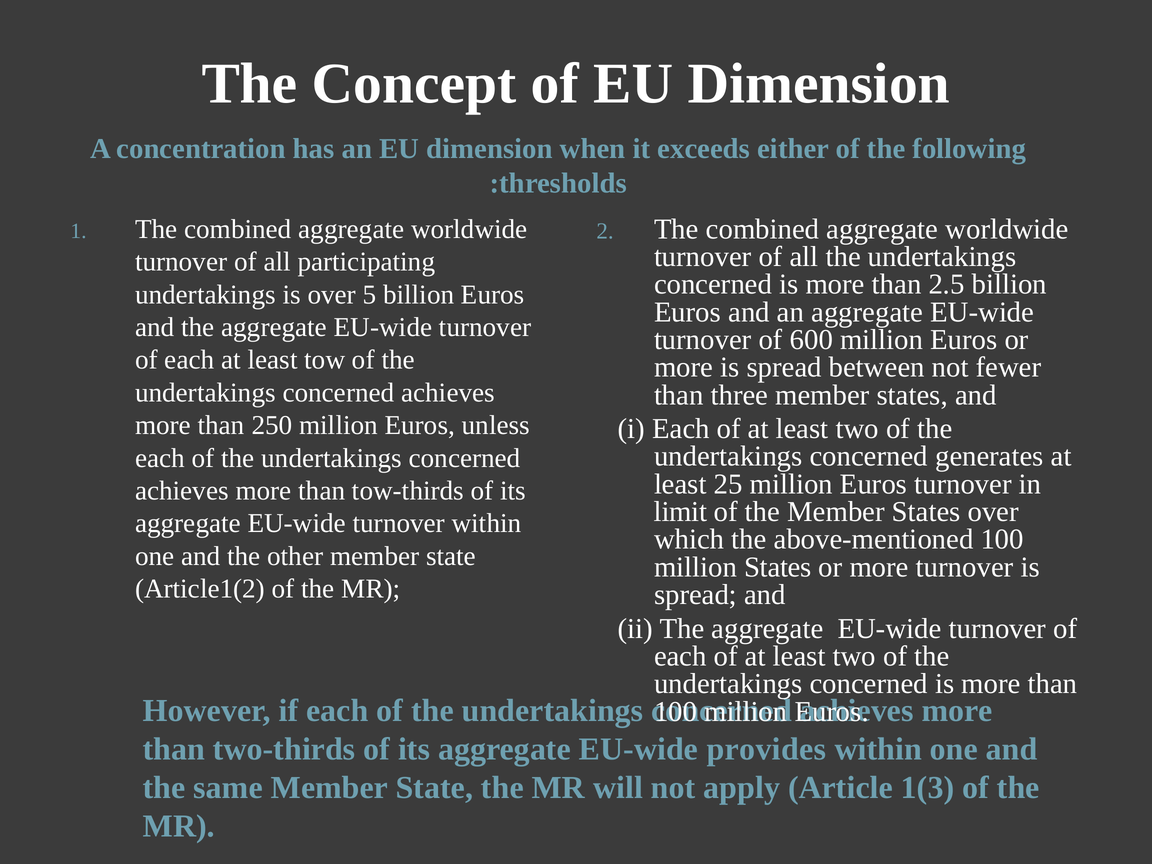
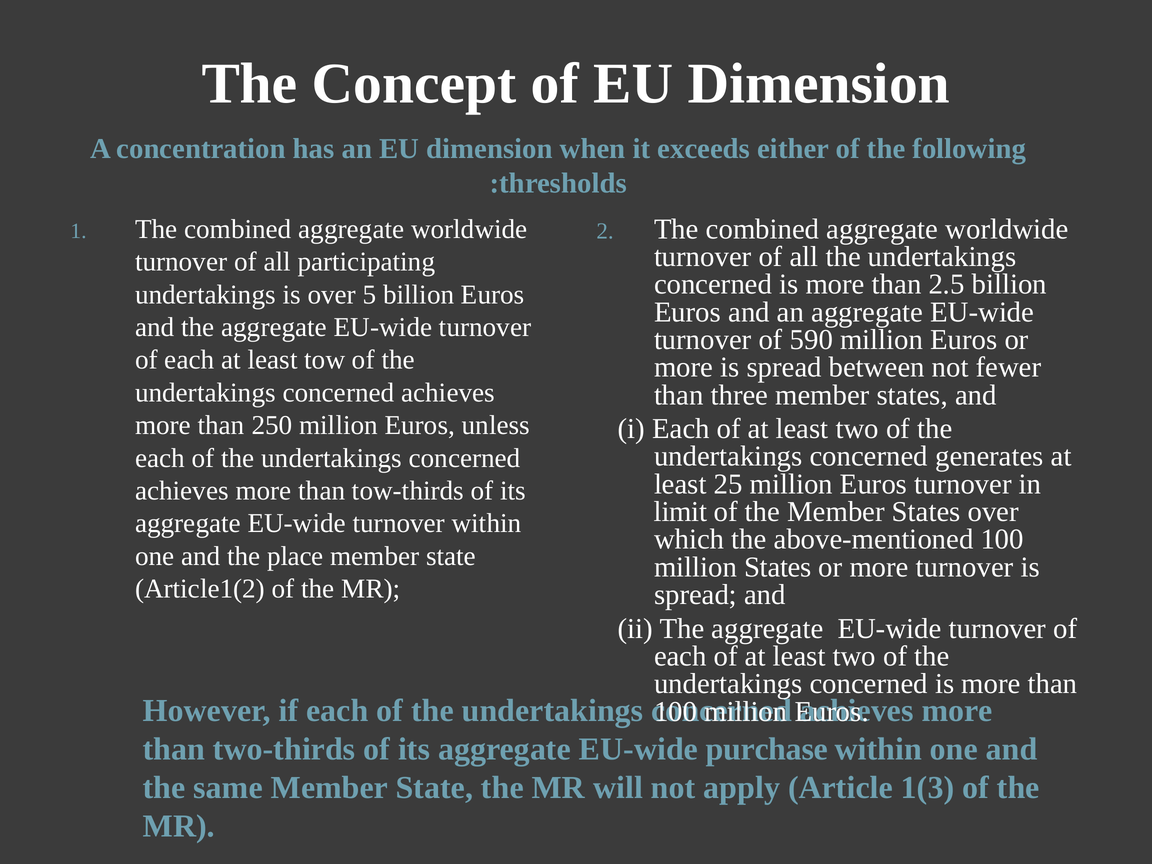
600: 600 -> 590 (811, 340)
other: other -> place (295, 556)
provides: provides -> purchase (767, 749)
